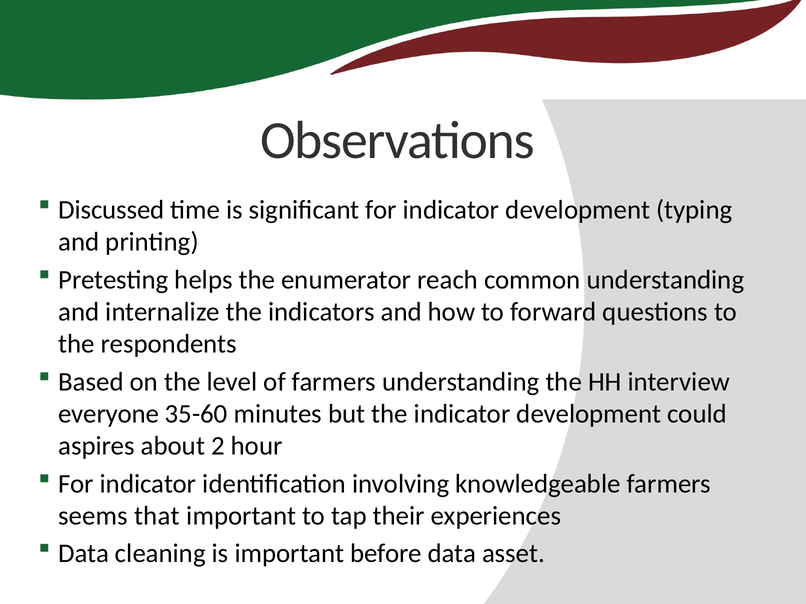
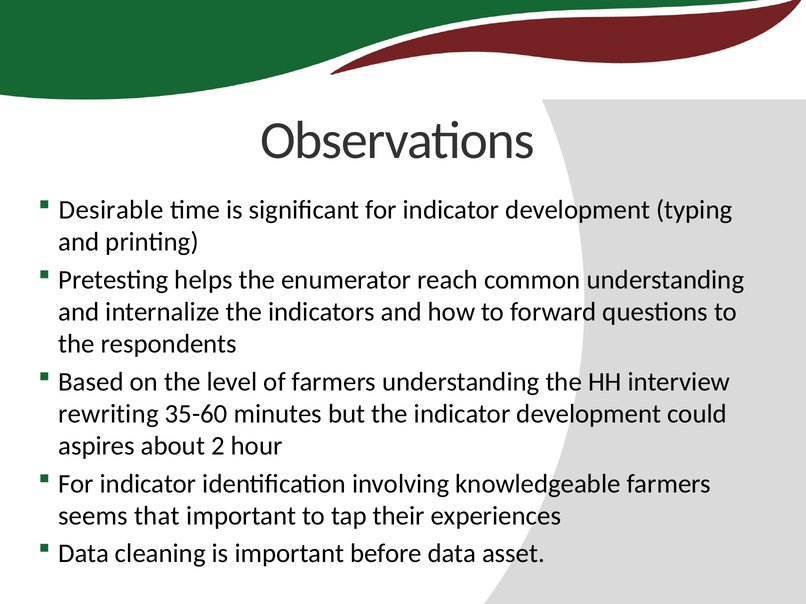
Discussed: Discussed -> Desirable (111, 210)
everyone: everyone -> rewriting (108, 414)
